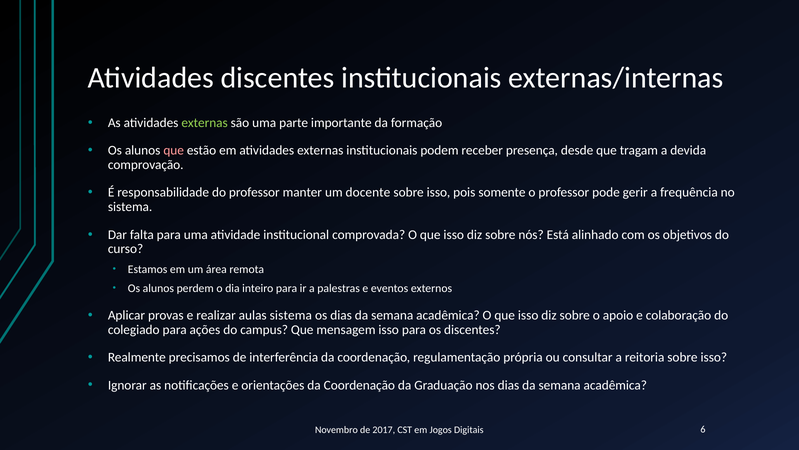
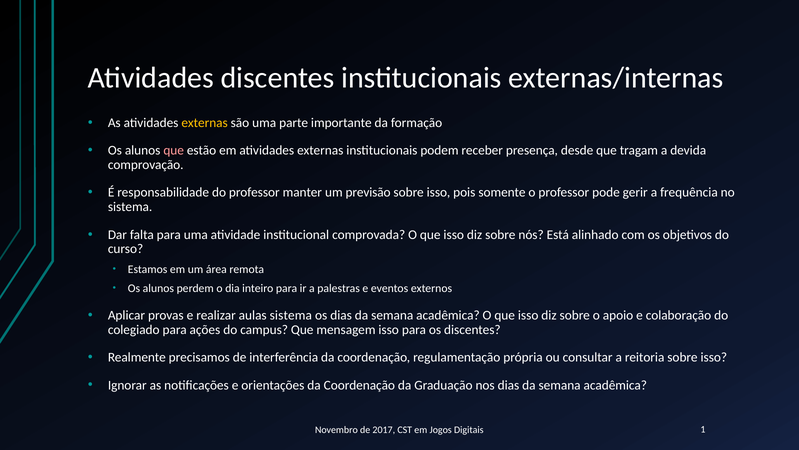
externas colour: light green -> yellow (205, 123)
docente: docente -> previsão (368, 192)
6: 6 -> 1 (703, 429)
